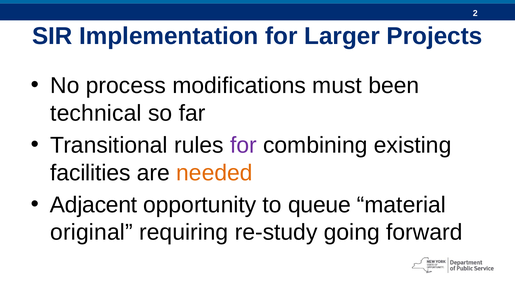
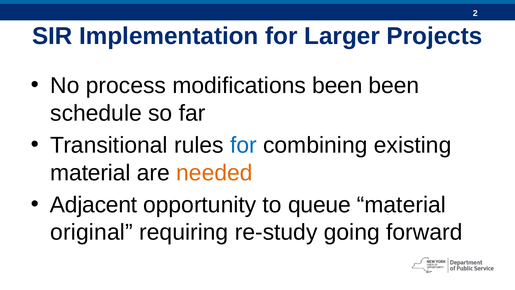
modifications must: must -> been (337, 86)
technical: technical -> schedule (96, 113)
for colour: purple -> blue (243, 145)
facilities: facilities -> material (90, 173)
